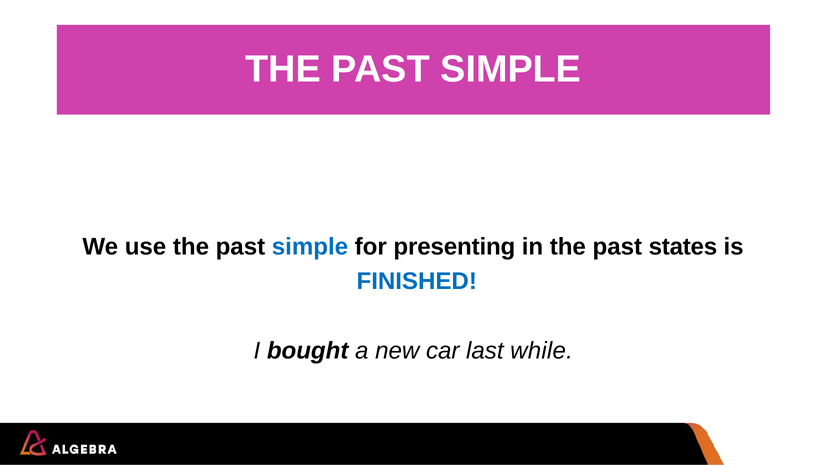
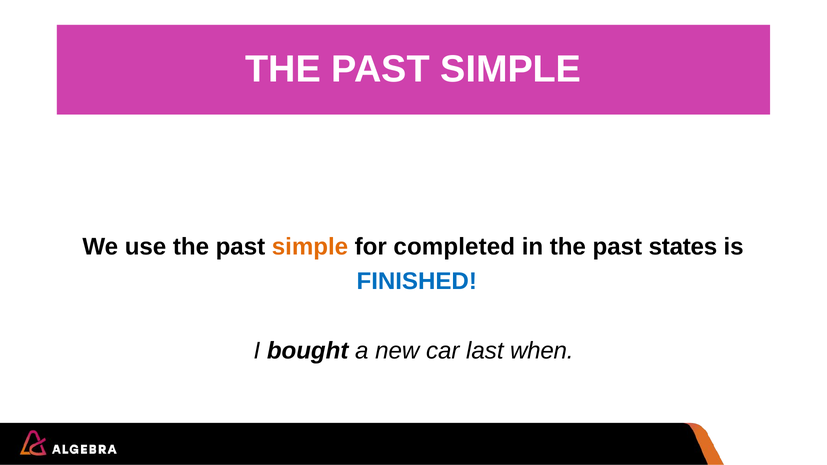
simple colour: blue -> orange (310, 247)
presenting: presenting -> completed (454, 247)
while: while -> when (542, 351)
